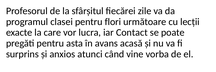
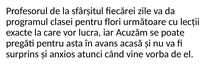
Contact: Contact -> Acuzăm (132, 33)
